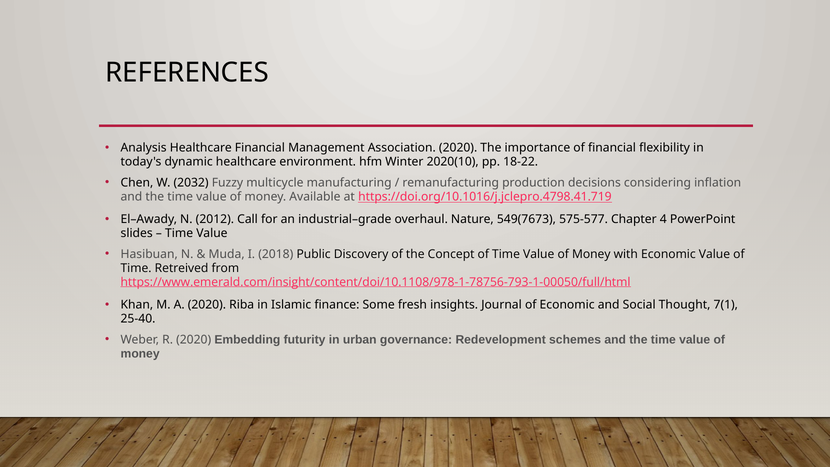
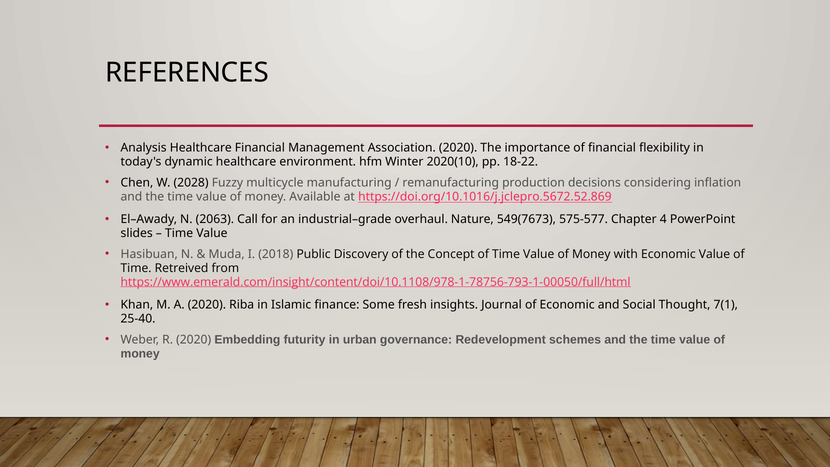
2032: 2032 -> 2028 (191, 183)
https://doi.org/10.1016/j.jclepro.4798.41.719: https://doi.org/10.1016/j.jclepro.4798.41.719 -> https://doi.org/10.1016/j.jclepro.5672.52.869 (485, 197)
2012: 2012 -> 2063 (215, 219)
